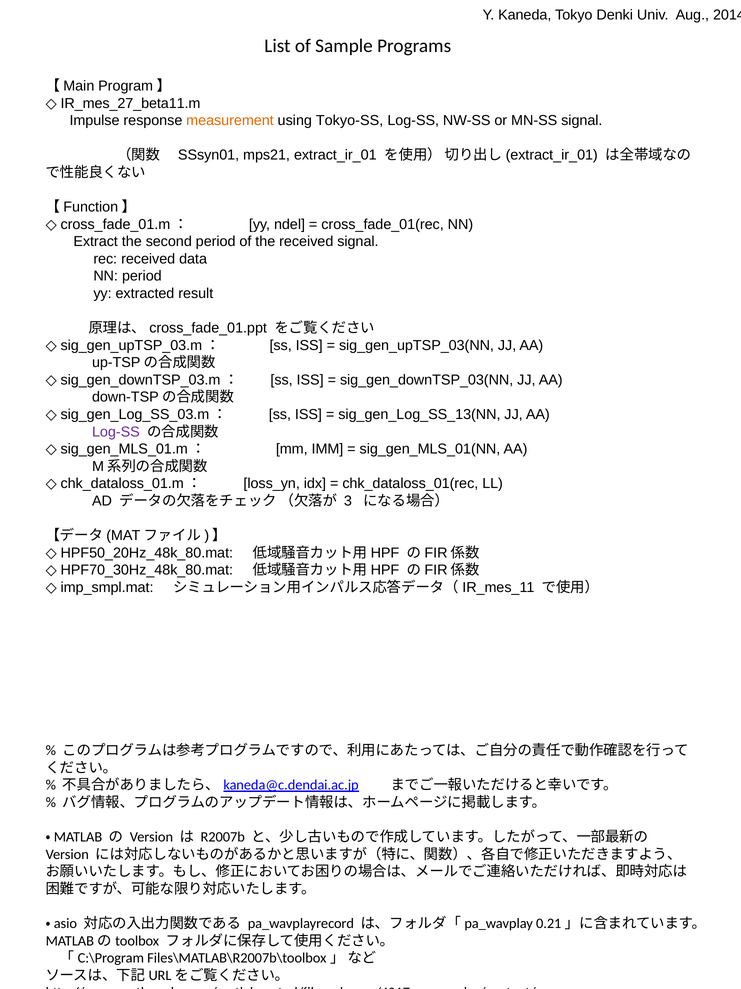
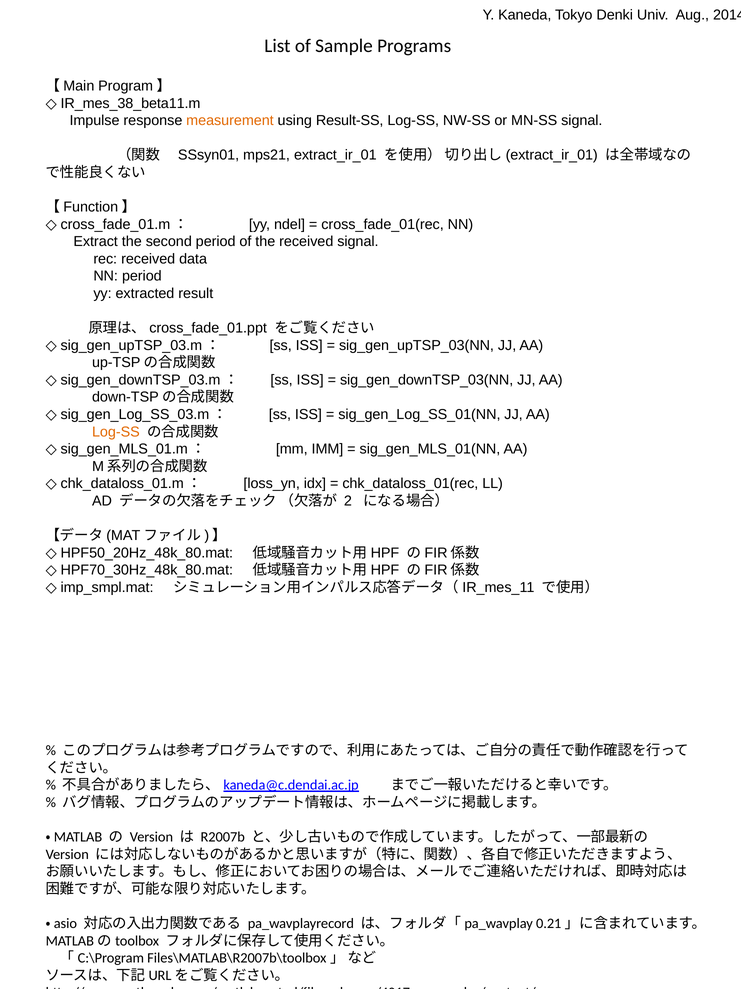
IR_mes_27_beta11.m: IR_mes_27_beta11.m -> IR_mes_38_beta11.m (131, 103)
Tokyo-SS: Tokyo-SS -> Result-SS (350, 120)
sig_gen_Log_SS_13(NN: sig_gen_Log_SS_13(NN -> sig_gen_Log_SS_01(NN (419, 414)
Log-SS colour: purple -> orange (116, 431)
3: 3 -> 2 (348, 500)
